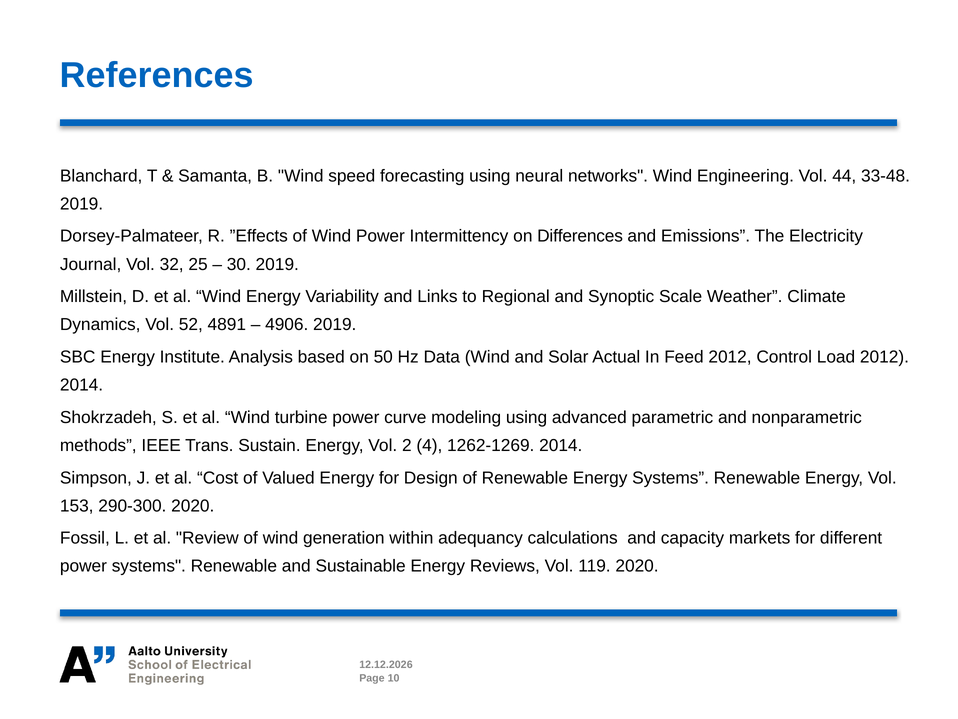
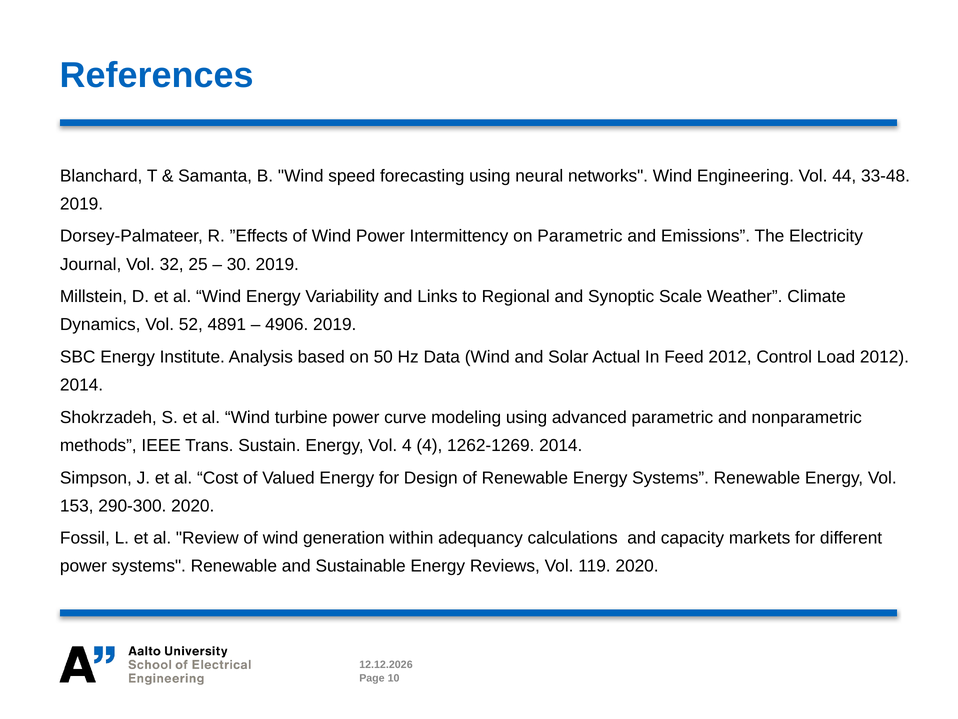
on Differences: Differences -> Parametric (580, 236)
Vol 2: 2 -> 4 (407, 445)
